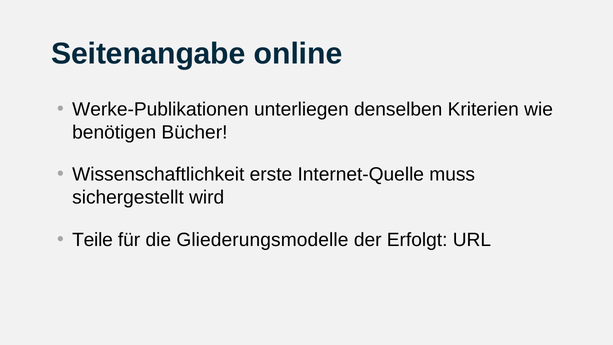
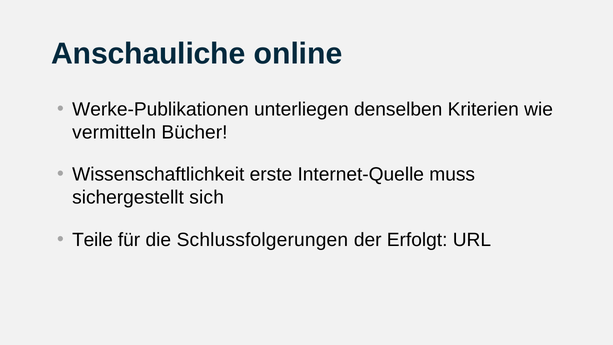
Seitenangabe: Seitenangabe -> Anschauliche (148, 54)
benötigen: benötigen -> vermitteln (114, 132)
wird: wird -> sich (207, 197)
Gliederungsmodelle: Gliederungsmodelle -> Schlussfolgerungen (262, 240)
